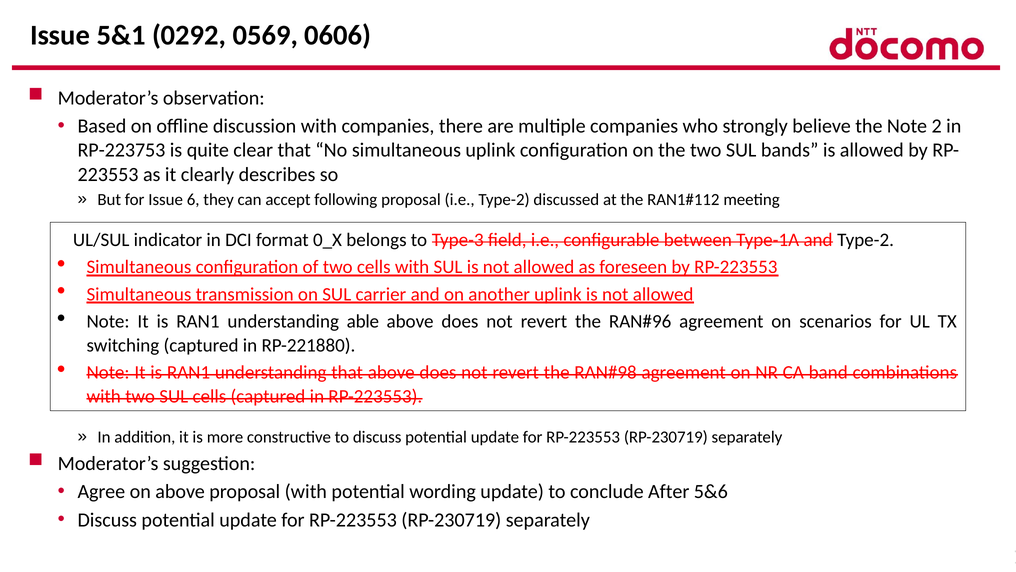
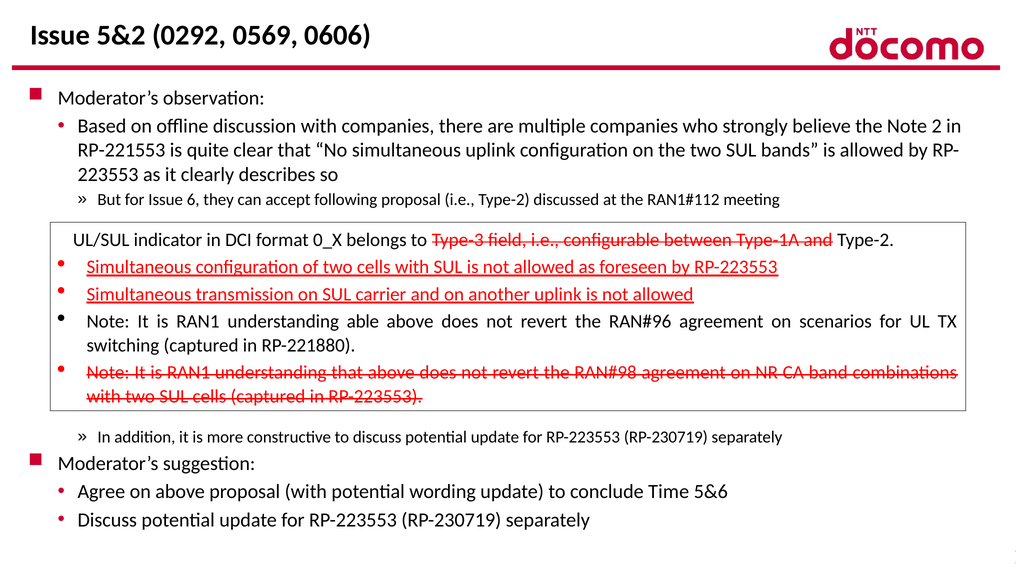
5&1: 5&1 -> 5&2 (121, 35)
RP-223753: RP-223753 -> RP-221553 (121, 150)
After: After -> Time (669, 491)
